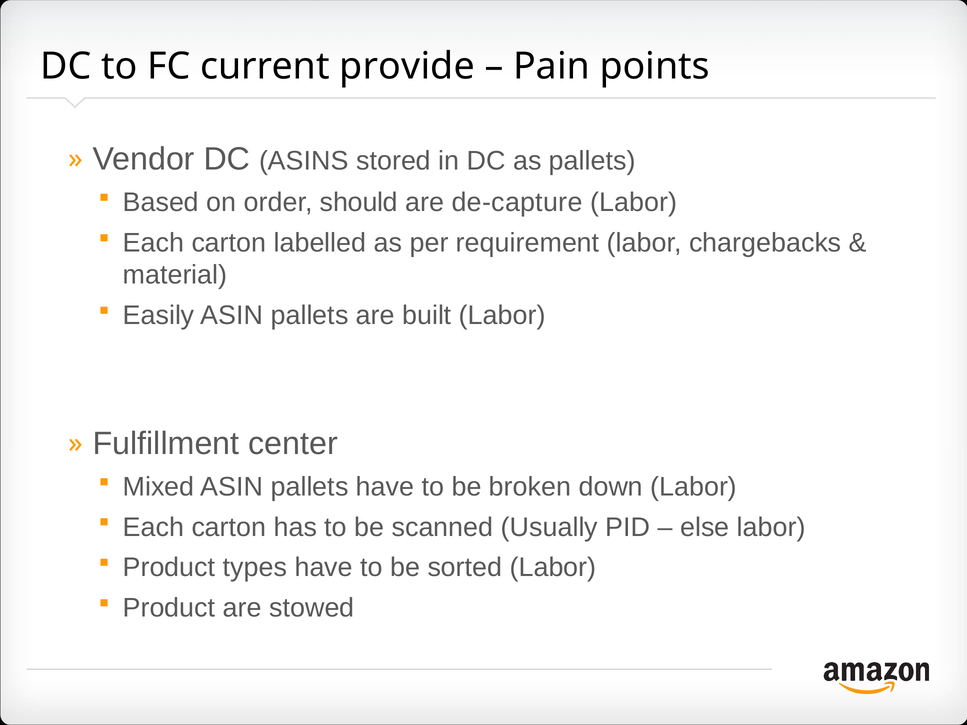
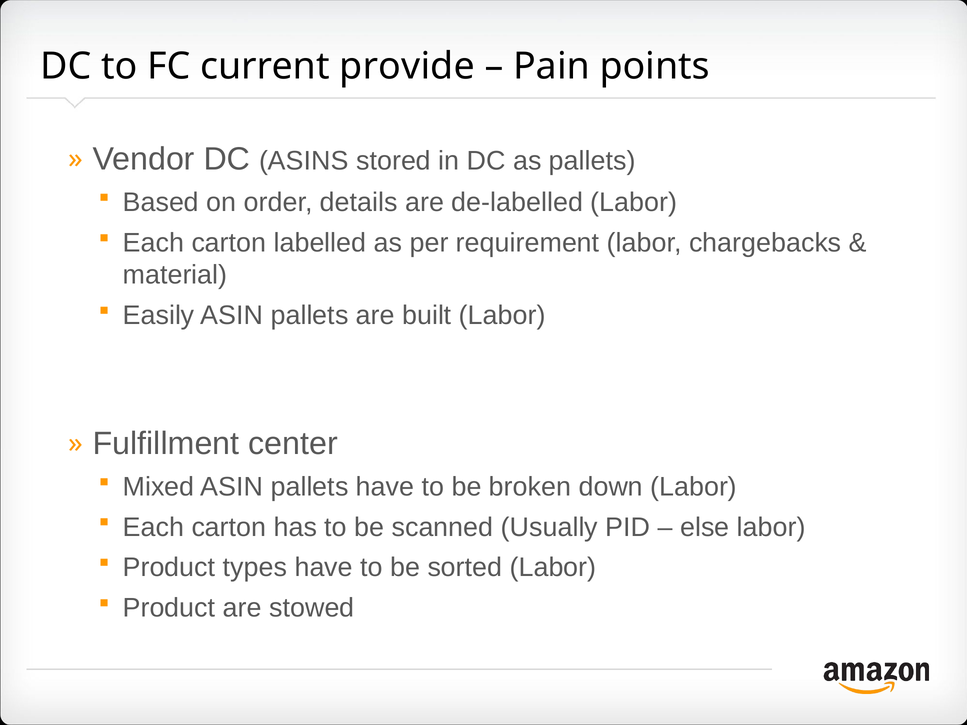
should: should -> details (359, 203)
de-capture: de-capture -> de-labelled (517, 203)
